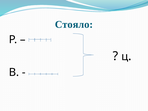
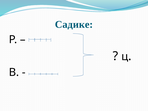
Стояло: Стояло -> Садике (74, 24)
